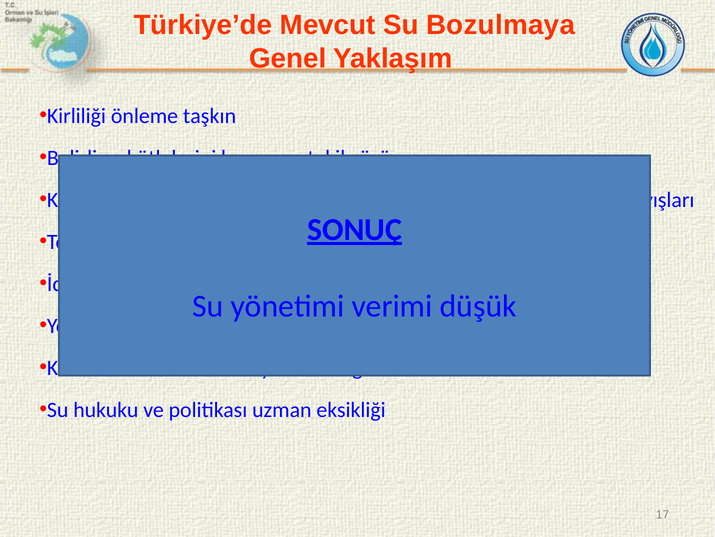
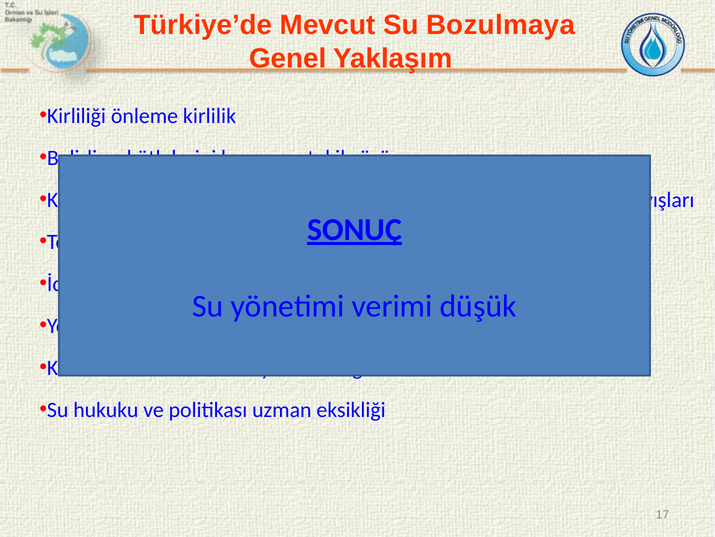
taşkın: taşkın -> kirlilik (209, 116)
